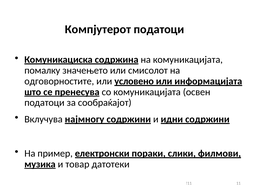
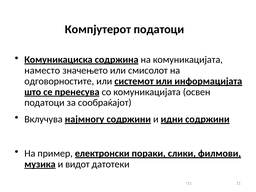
помалку: помалку -> наместо (42, 70)
условено: условено -> системот (134, 81)
товар: товар -> видот (77, 164)
